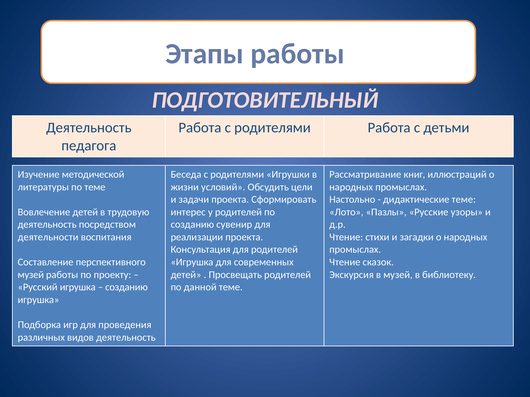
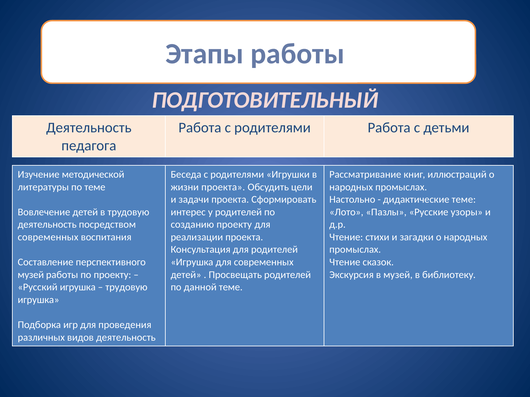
жизни условий: условий -> проекта (223, 187)
созданию сувенир: сувенир -> проекту (234, 225)
деятельности: деятельности -> современных (48, 237)
созданию: созданию -> трудовую (126, 288)
